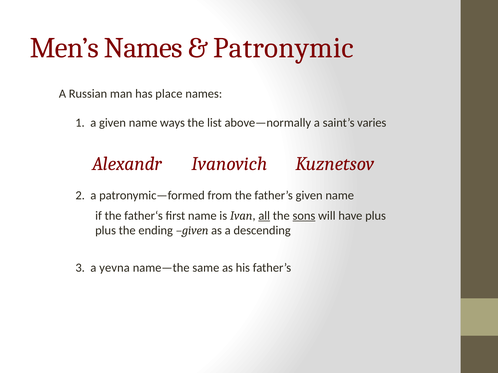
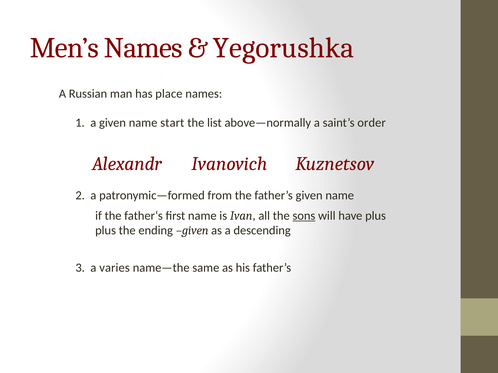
Patronymic: Patronymic -> Yegorushka (283, 48)
ways: ways -> start (172, 123)
varies: varies -> order (372, 123)
all underline: present -> none (264, 216)
yevna: yevna -> varies (115, 268)
